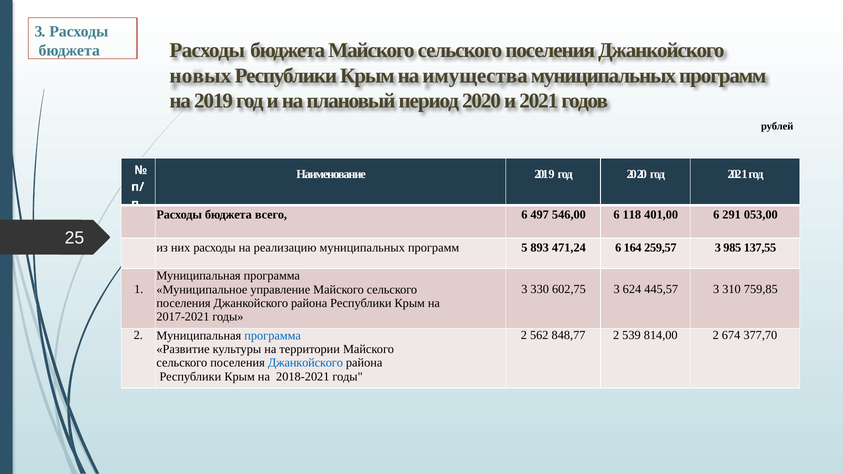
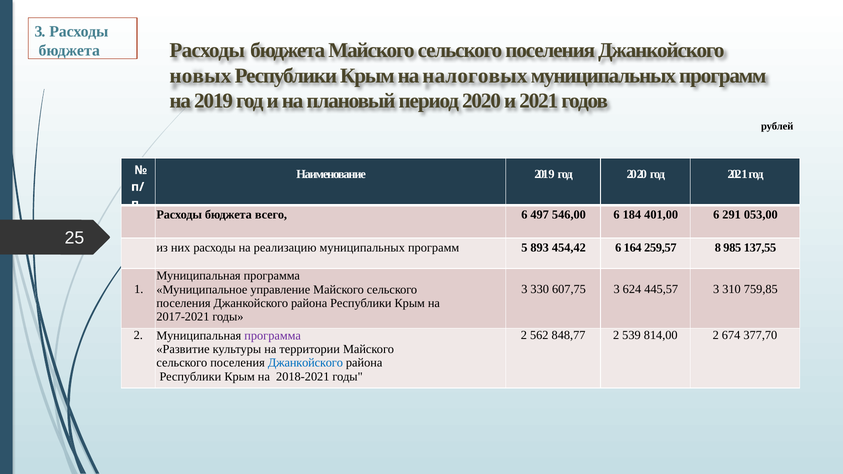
имущества: имущества -> налоговых (475, 76)
118: 118 -> 184 (632, 215)
471,24: 471,24 -> 454,42 (569, 248)
259,57 3: 3 -> 8 (718, 248)
602,75: 602,75 -> 607,75 (569, 290)
программа colour: blue -> purple (273, 336)
